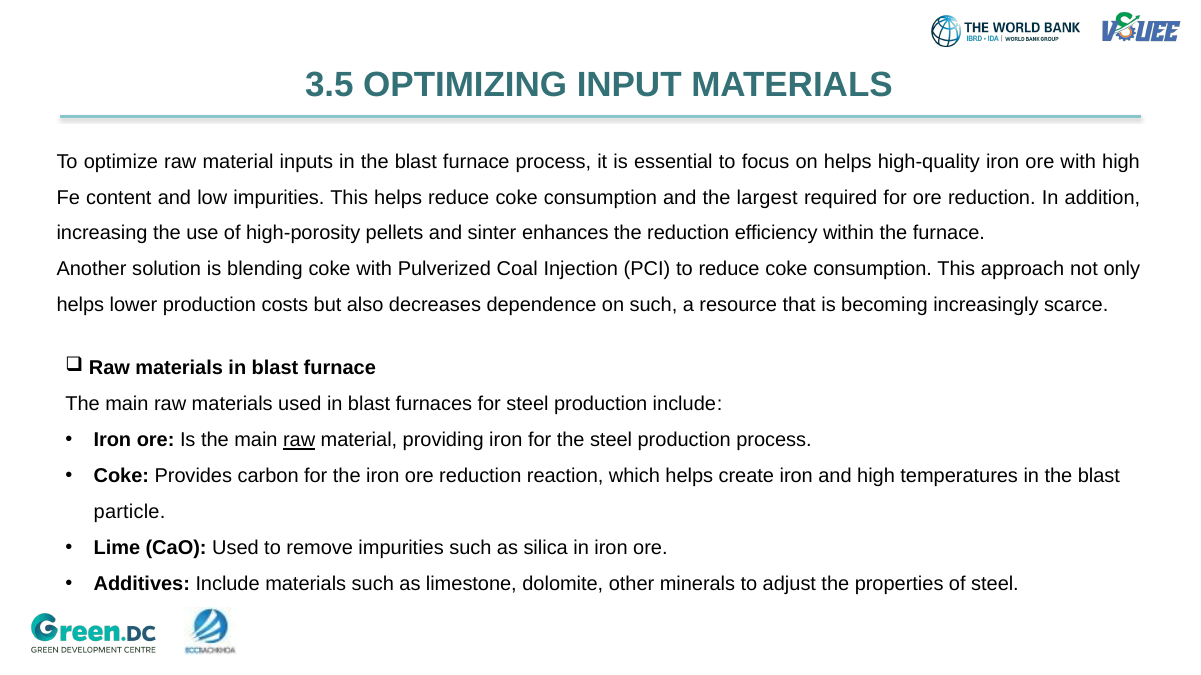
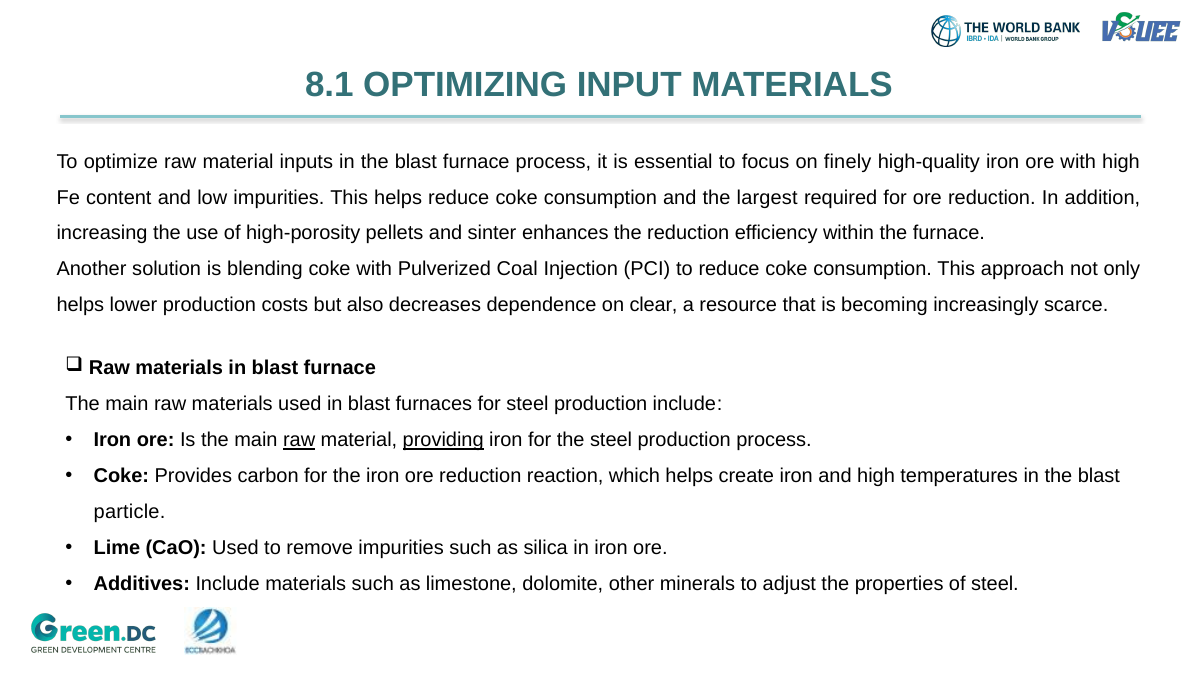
3.5: 3.5 -> 8.1 (329, 85)
on helps: helps -> finely (848, 162)
on such: such -> clear (654, 305)
providing underline: none -> present (443, 441)
